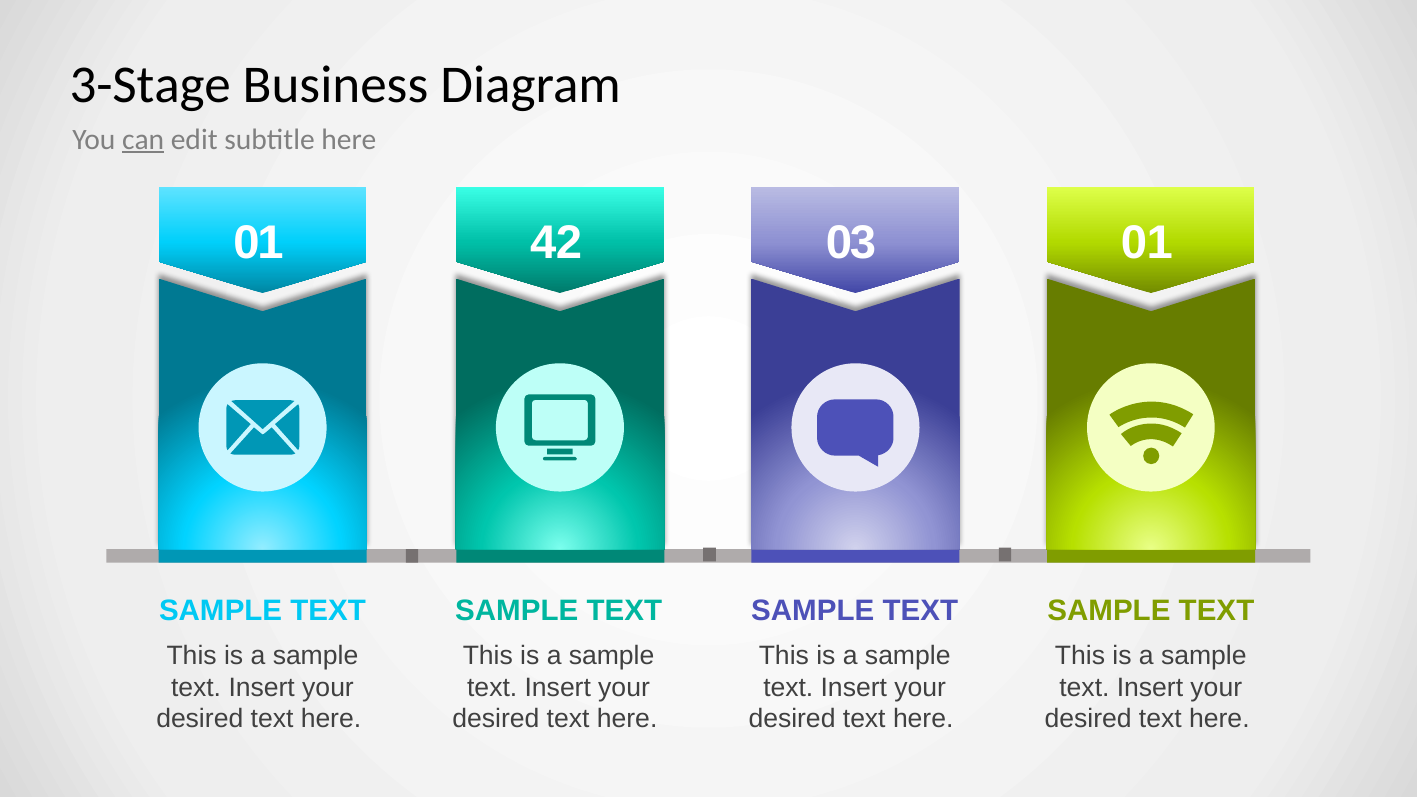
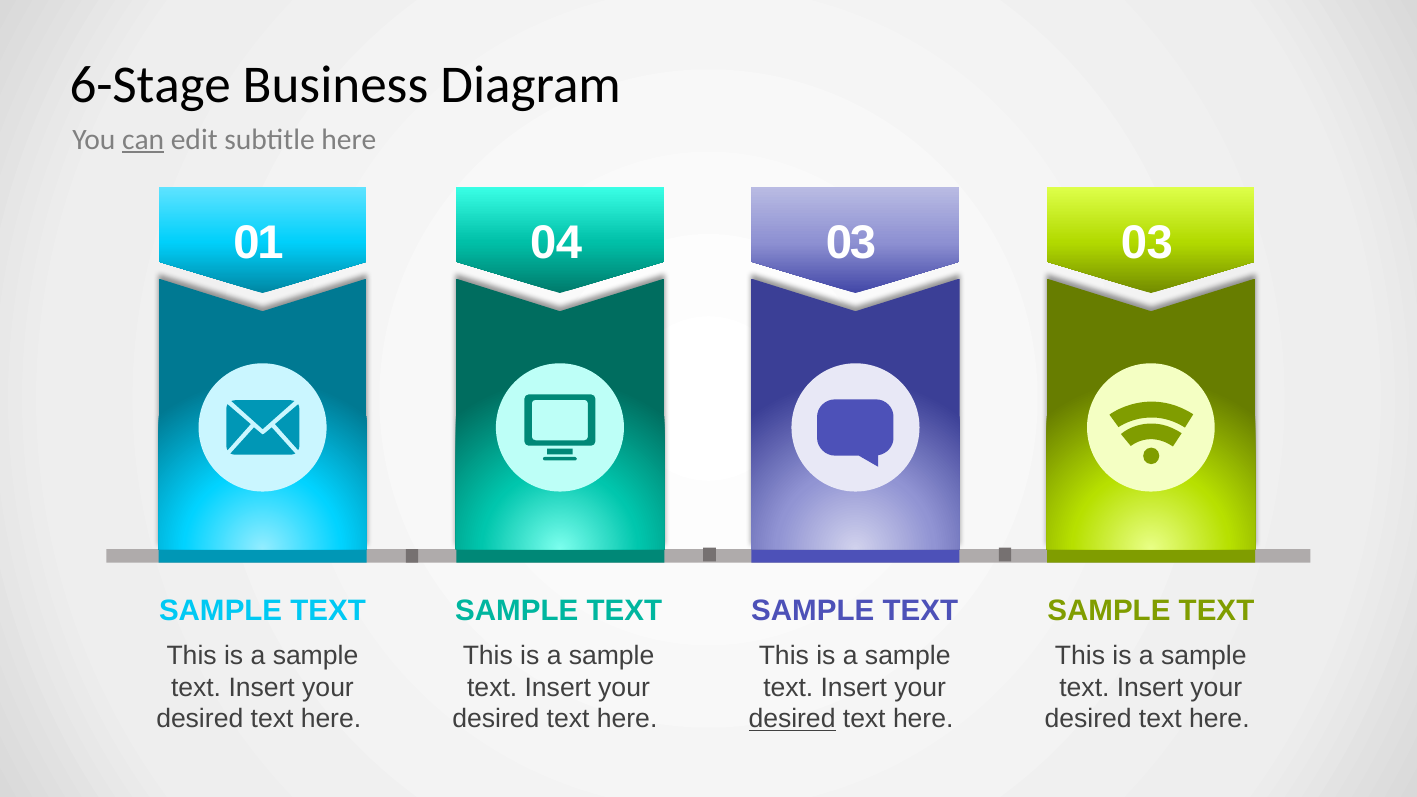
3-Stage: 3-Stage -> 6-Stage (150, 85)
42: 42 -> 04 (556, 243)
03 01: 01 -> 03 (1147, 243)
desired underline: none -> present (792, 719)
